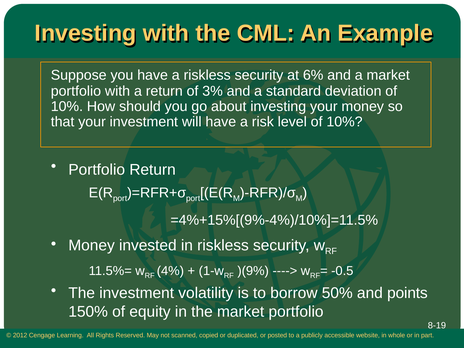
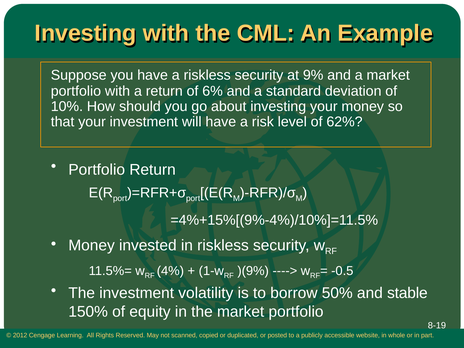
6%: 6% -> 9% (313, 75)
3%: 3% -> 6% (213, 91)
level of 10%: 10% -> 62% (345, 122)
points: points -> stable (407, 293)
